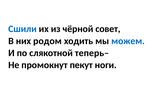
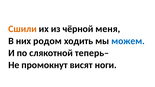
Сшили colour: blue -> orange (23, 29)
совет: совет -> меня (108, 29)
пекут: пекут -> висят (81, 65)
